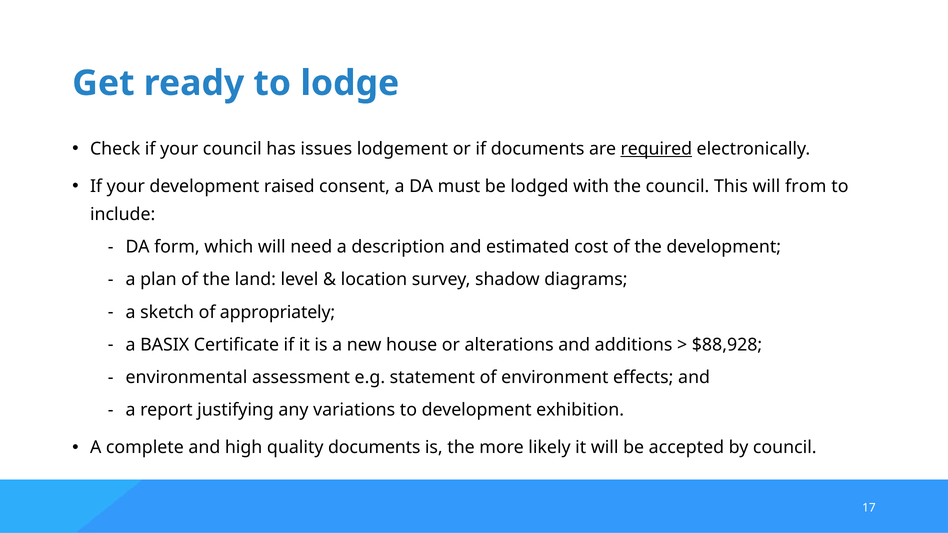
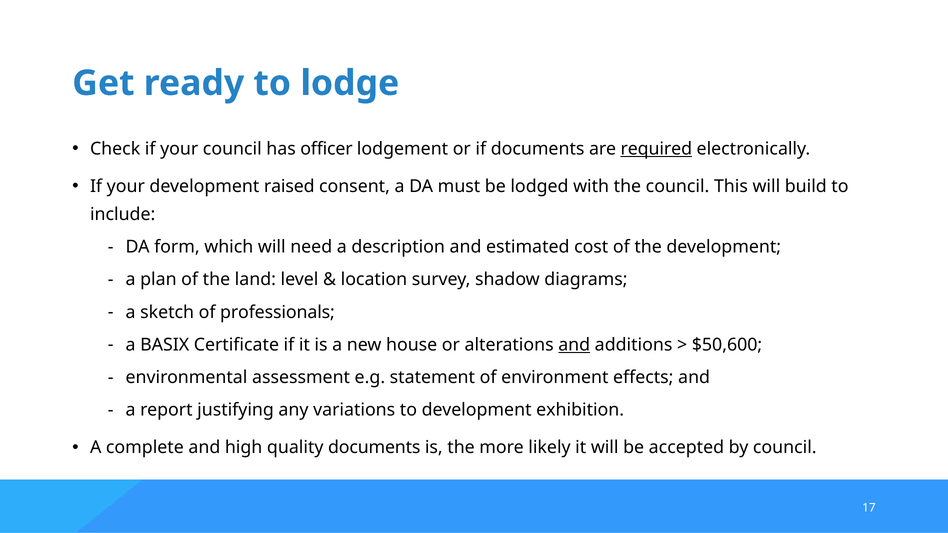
issues: issues -> officer (326, 149)
from: from -> build (806, 187)
appropriately: appropriately -> professionals (277, 312)
and underline: none -> present (574, 345)
$88,928: $88,928 -> $50,600 (727, 345)
